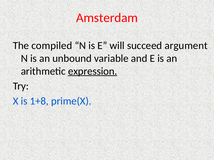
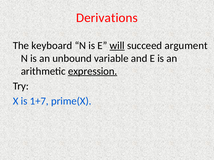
Amsterdam: Amsterdam -> Derivations (107, 18)
compiled: compiled -> keyboard (52, 46)
will underline: none -> present (117, 46)
1+8: 1+8 -> 1+7 (39, 101)
